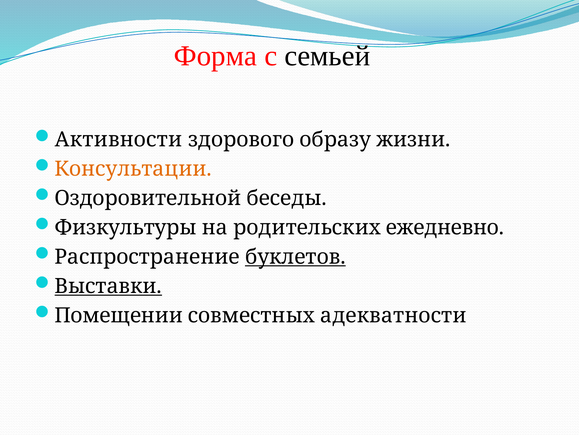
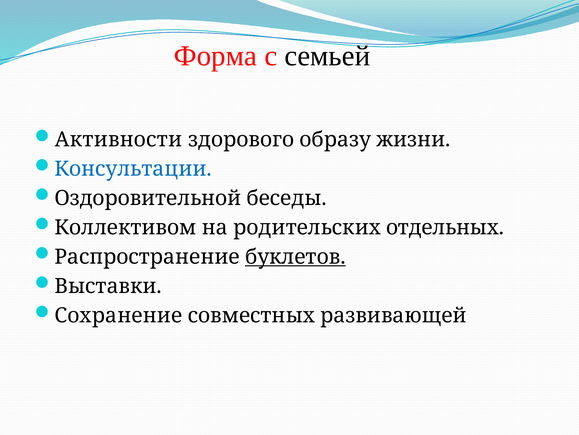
Консультации colour: orange -> blue (133, 169)
Физкультуры: Физкультуры -> Коллективом (125, 227)
ежедневно: ежедневно -> отдельных (445, 227)
Выставки underline: present -> none (108, 286)
Помещении: Помещении -> Сохранение (118, 315)
адекватности: адекватности -> развивающей (394, 315)
